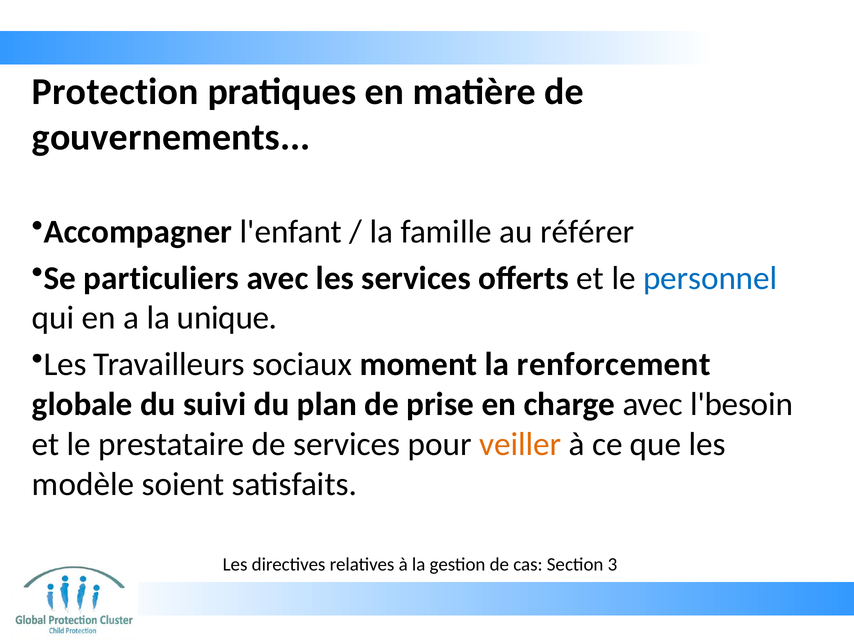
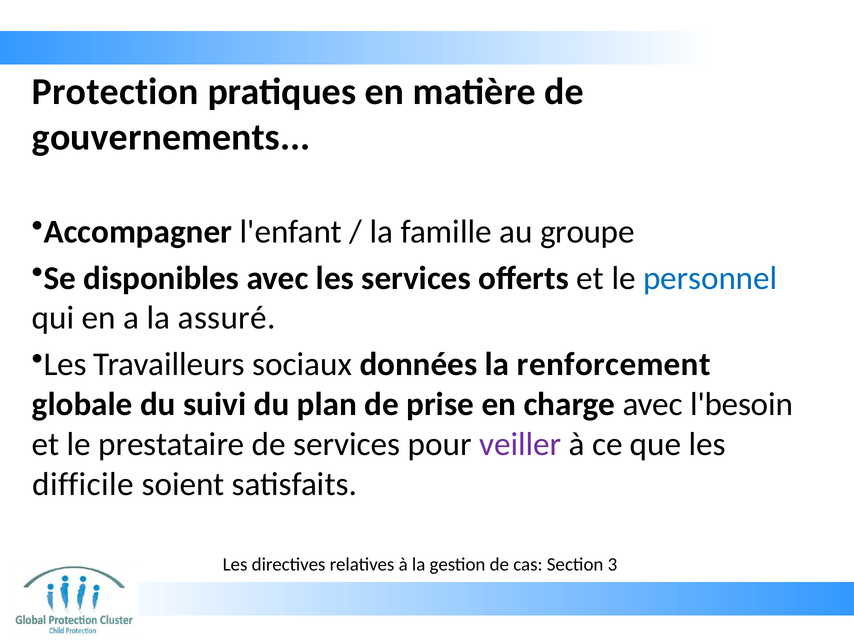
référer: référer -> groupe (587, 232)
particuliers: particuliers -> disponibles (161, 278)
unique: unique -> assuré (227, 318)
moment: moment -> données (418, 365)
veiller colour: orange -> purple (520, 445)
modèle: modèle -> difficile (83, 484)
